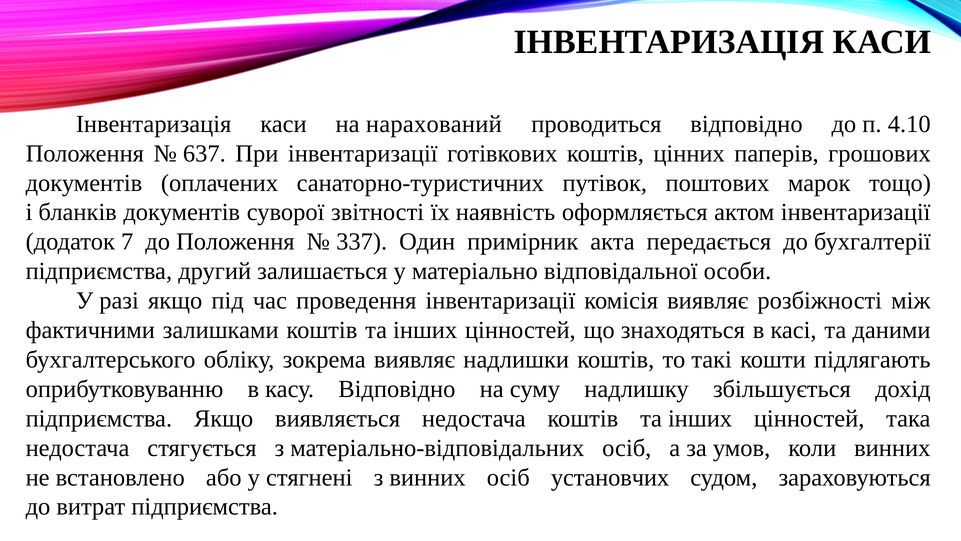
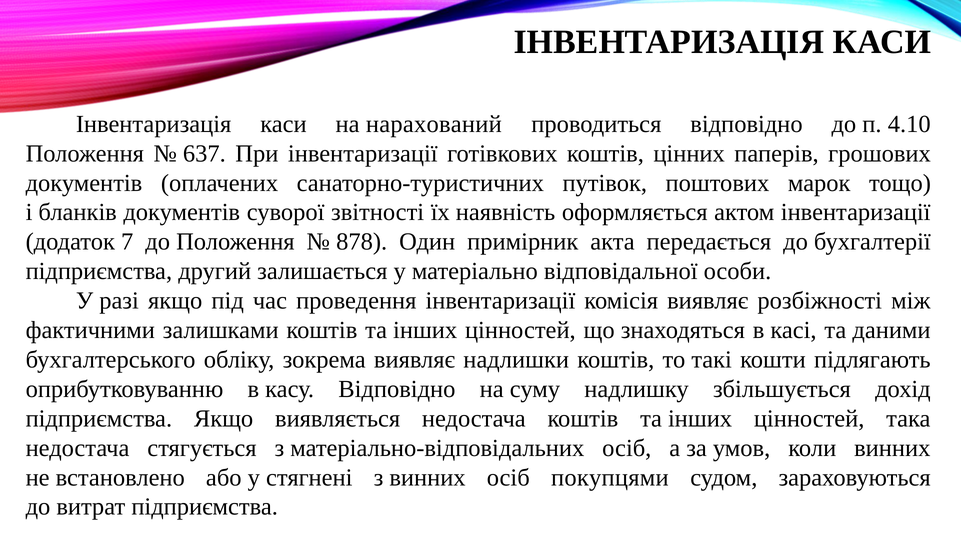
337: 337 -> 878 (362, 242)
установчих: установчих -> покупцями (610, 477)
